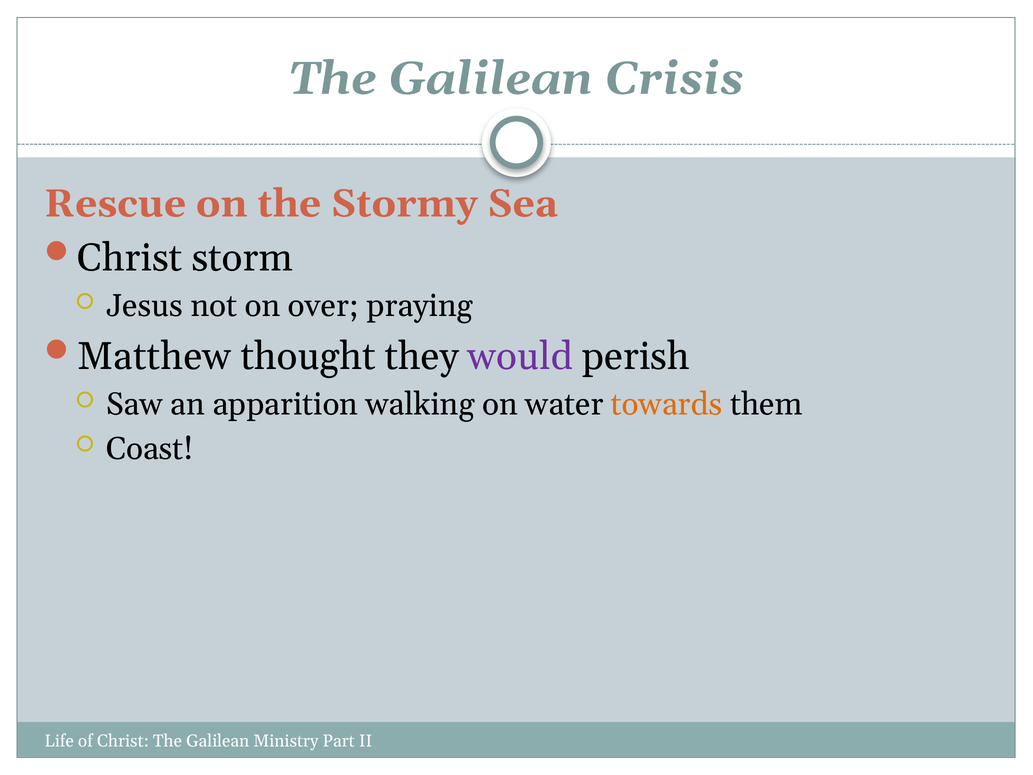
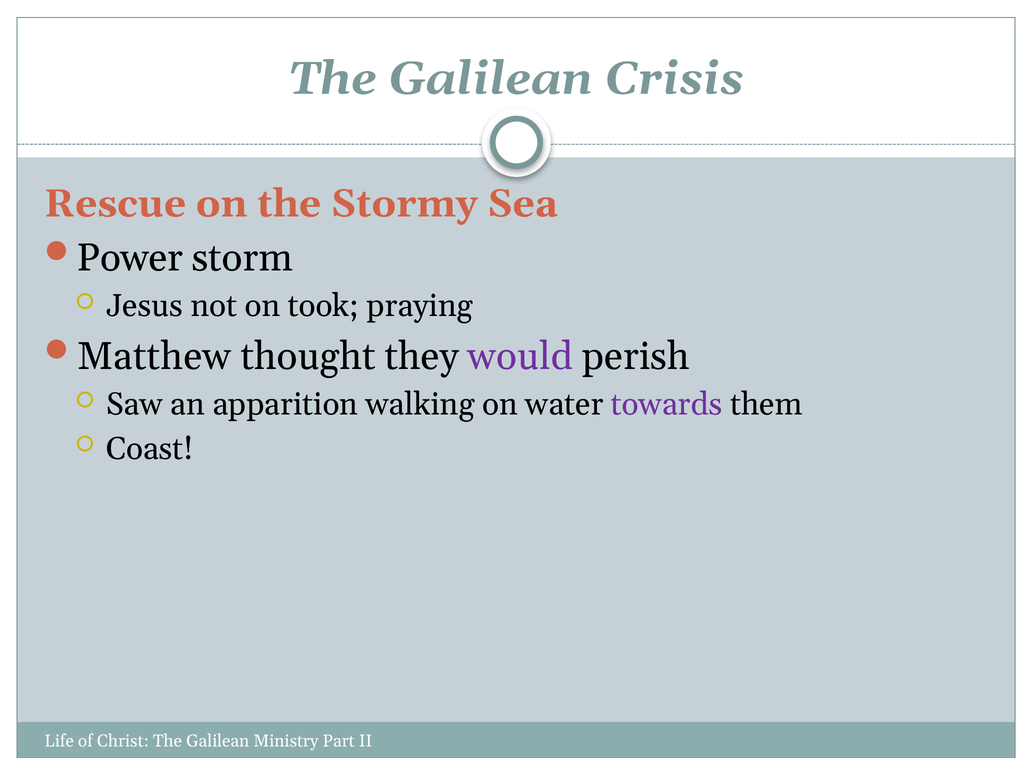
Christ: Christ -> Power (130, 258)
over: over -> took (323, 306)
towards colour: orange -> purple (667, 404)
